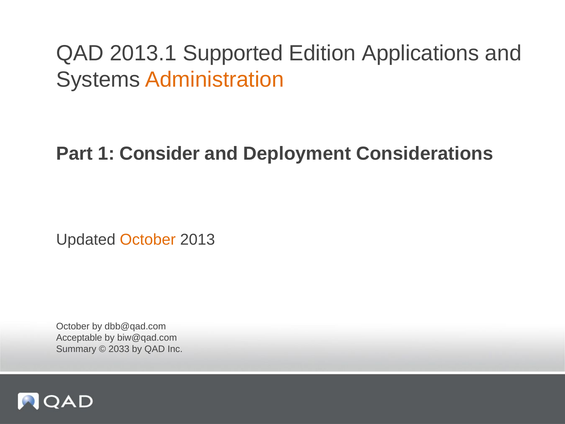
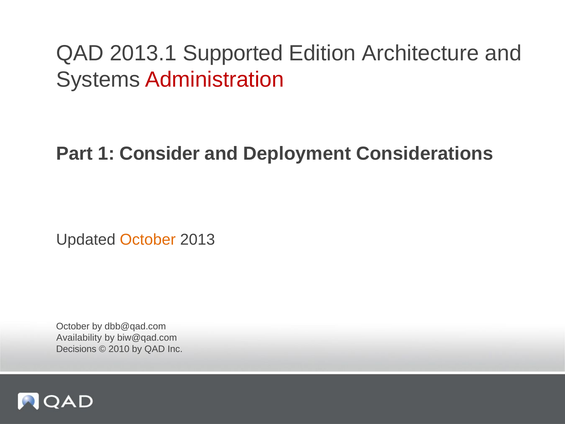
Applications: Applications -> Architecture (420, 53)
Administration colour: orange -> red (215, 79)
Acceptable: Acceptable -> Availability (79, 338)
Summary: Summary -> Decisions (76, 349)
2033: 2033 -> 2010 (119, 349)
